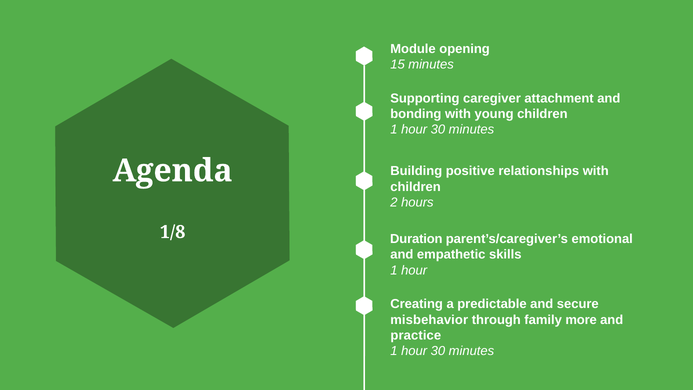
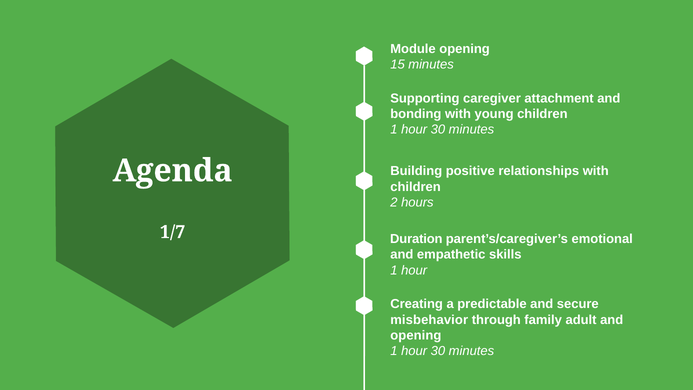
1/8: 1/8 -> 1/7 (173, 232)
more: more -> adult (581, 320)
practice: practice -> opening (416, 335)
